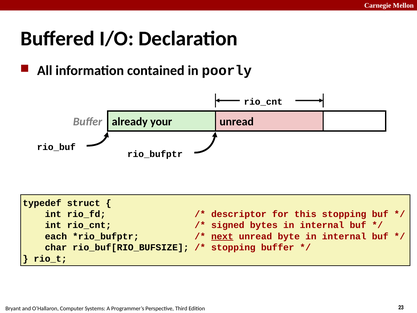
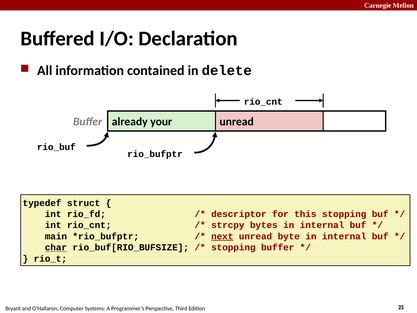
poorly: poorly -> delete (227, 71)
signed: signed -> strcpy (228, 225)
each: each -> main (56, 236)
char underline: none -> present (56, 247)
